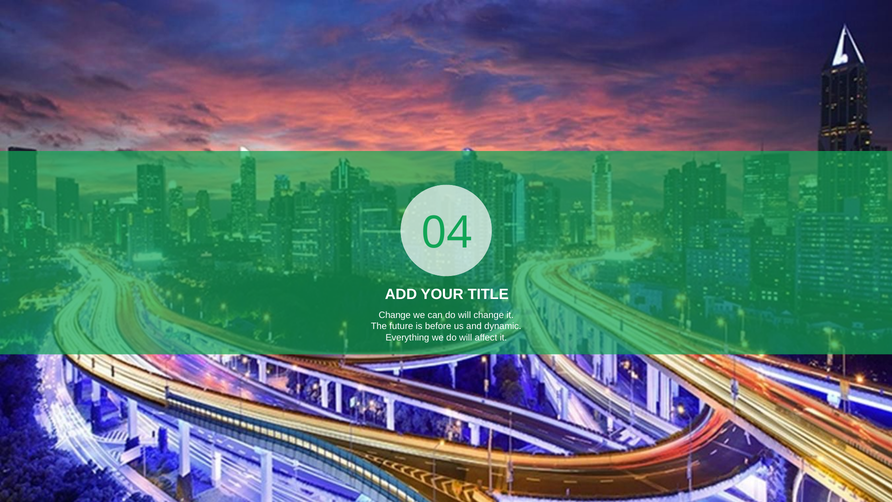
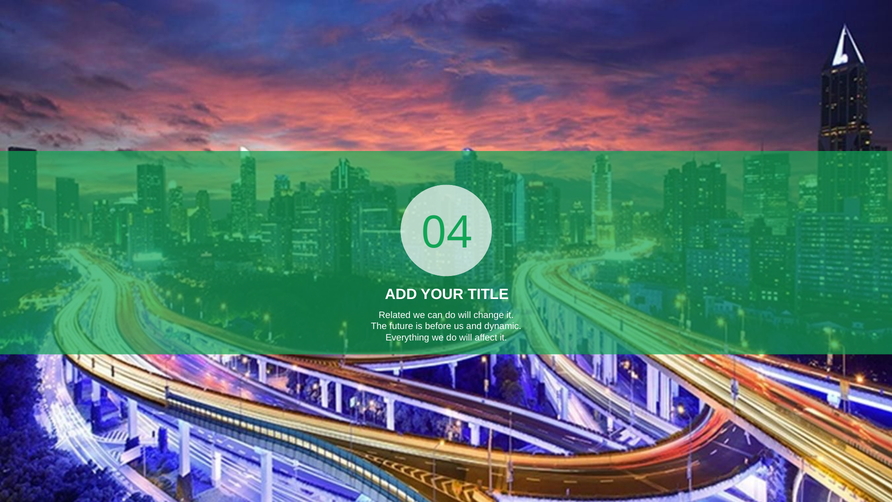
Change: Change -> Related (395, 315)
